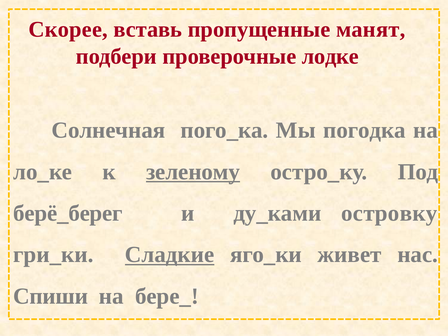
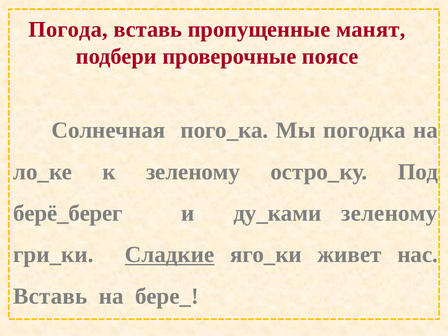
Скорее: Скорее -> Погода (68, 30)
лодке: лодке -> поясе (330, 56)
зеленому underline: present -> none (193, 172)
ду_ками островку: островку -> зеленому (389, 213)
Спиши: Спиши -> Вставь (50, 296)
